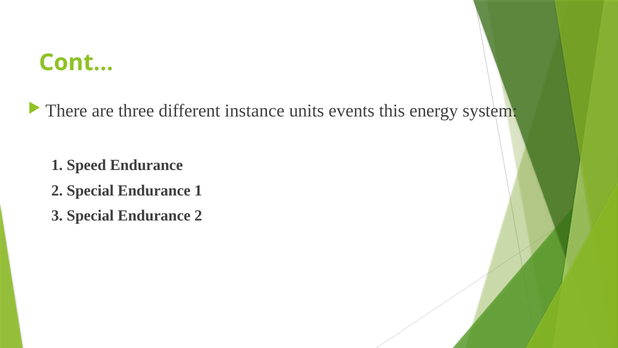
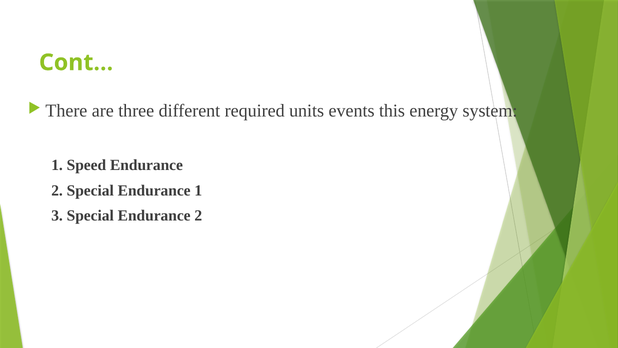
instance: instance -> required (255, 111)
